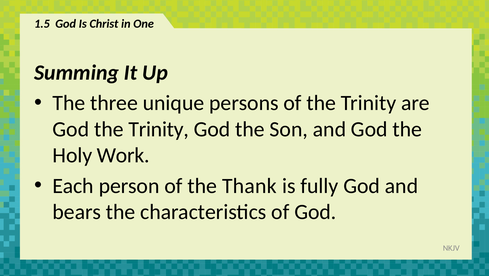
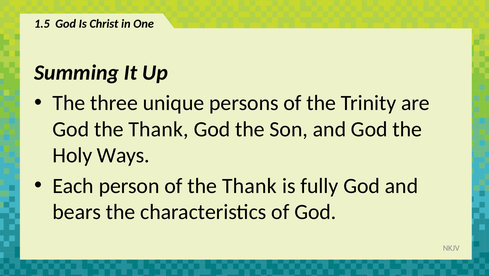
God the Trinity: Trinity -> Thank (159, 129)
Work: Work -> Ways (123, 155)
